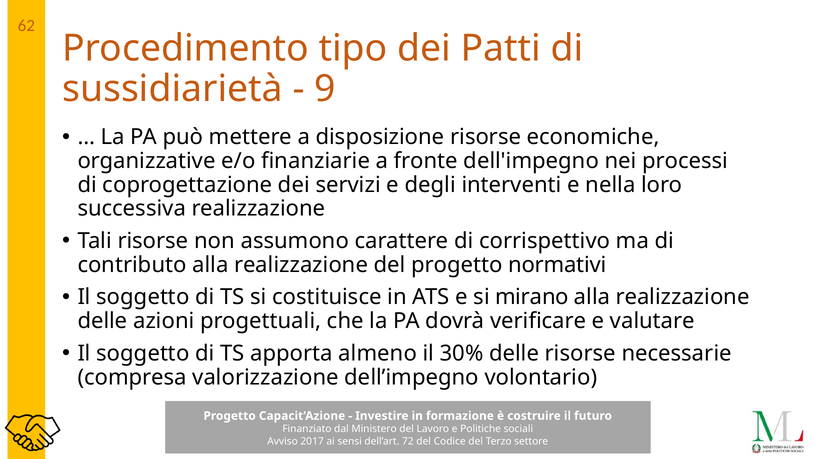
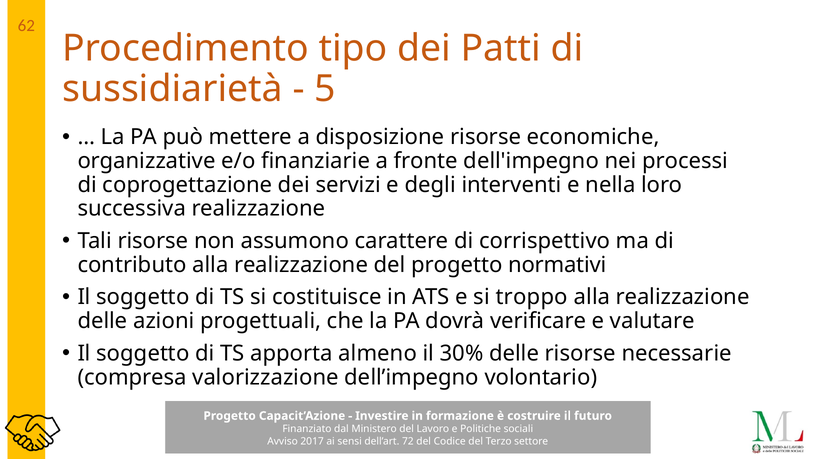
9: 9 -> 5 (325, 89)
mirano: mirano -> troppo (532, 297)
